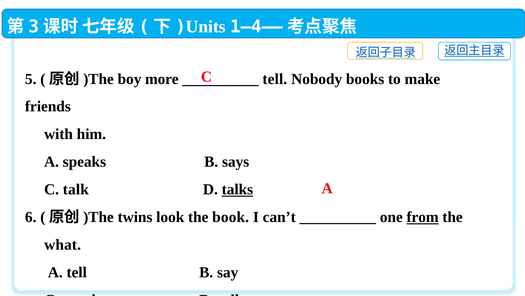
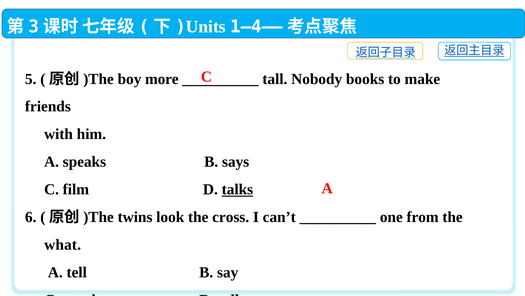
tell: tell -> tall (275, 79)
C talk: talk -> film (76, 189)
book: book -> cross (231, 217)
from underline: present -> none (423, 217)
